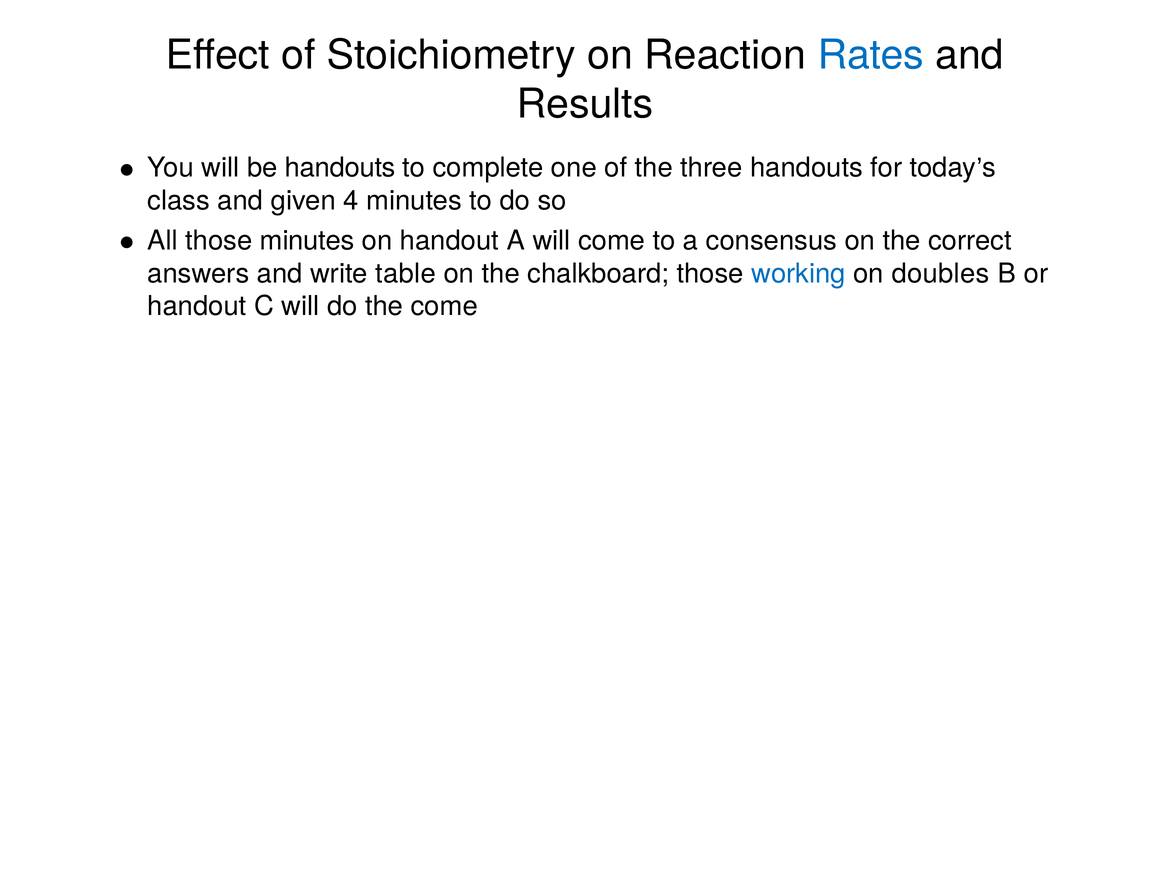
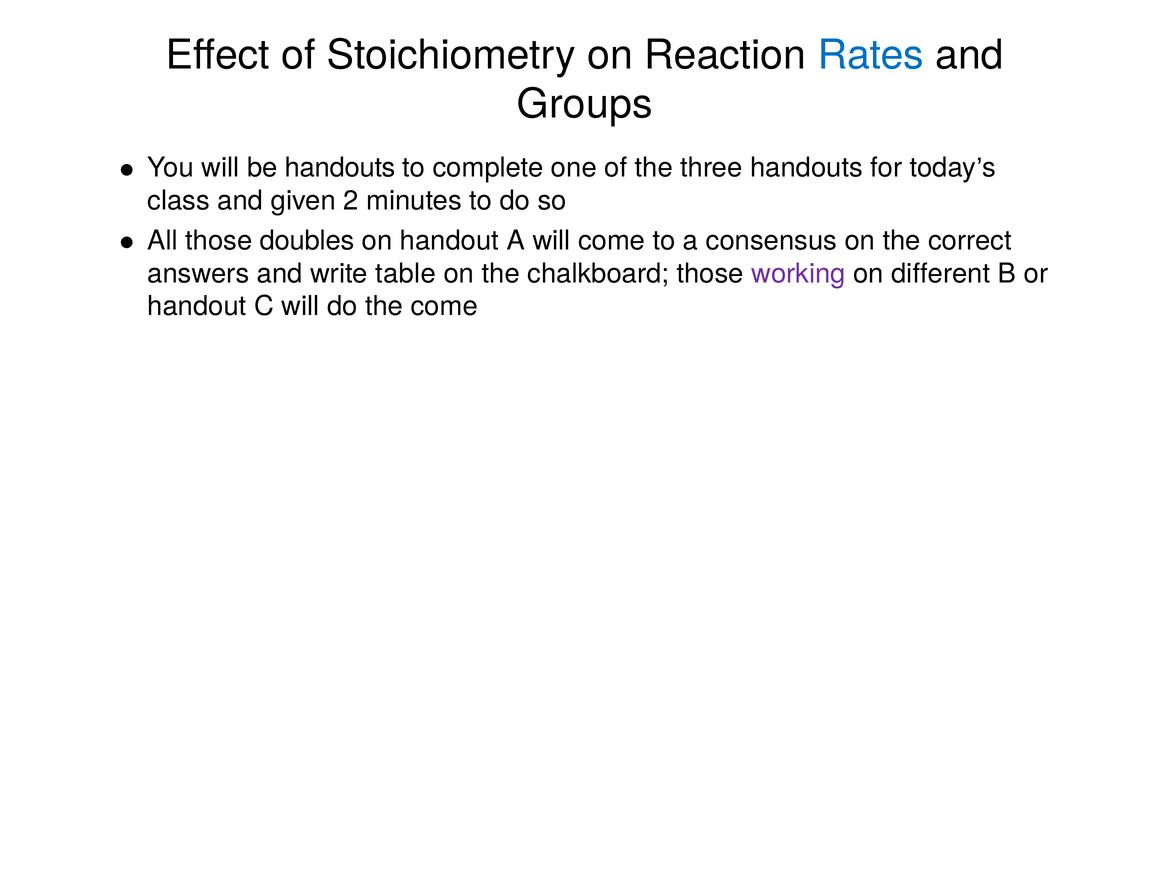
Results: Results -> Groups (585, 104)
4: 4 -> 2 (351, 201)
those minutes: minutes -> doubles (307, 241)
working colour: blue -> purple (798, 274)
doubles: doubles -> different (941, 274)
